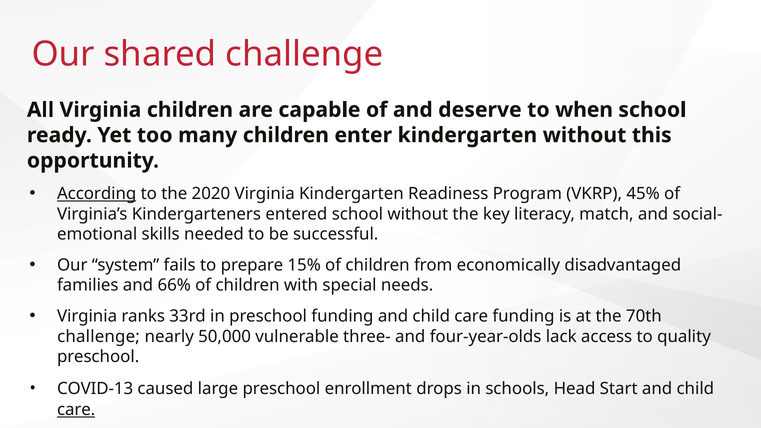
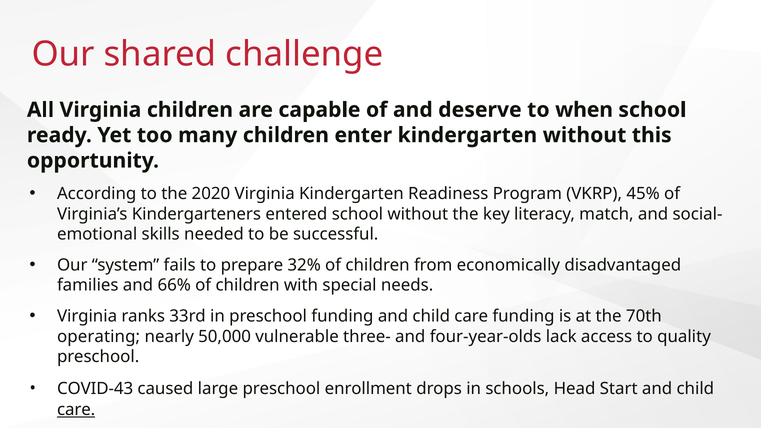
According underline: present -> none (97, 194)
15%: 15% -> 32% (304, 265)
challenge: challenge -> operating (99, 337)
COVID-13: COVID-13 -> COVID-43 (95, 389)
